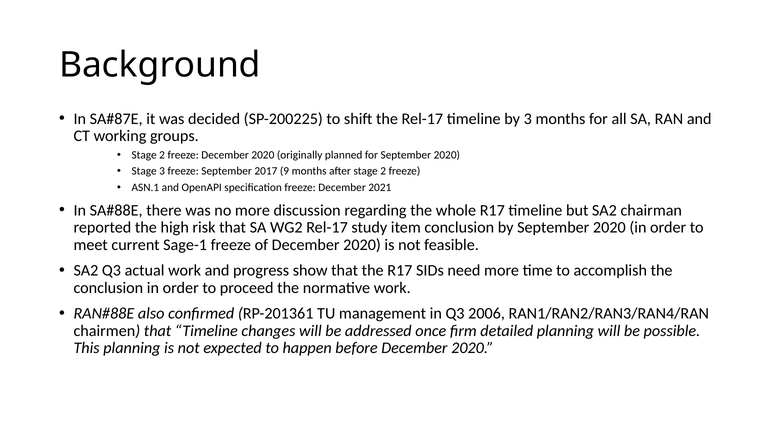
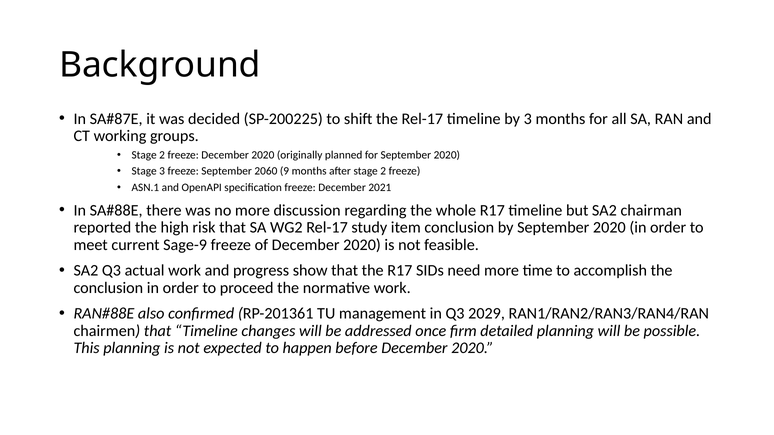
2017: 2017 -> 2060 (266, 171)
Sage-1: Sage-1 -> Sage-9 (185, 245)
2006: 2006 -> 2029 (487, 314)
